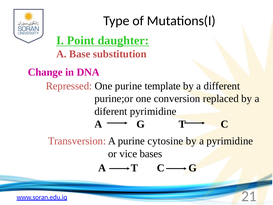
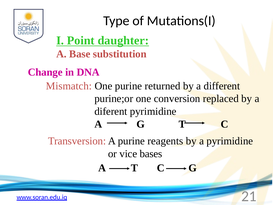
Repressed: Repressed -> Mismatch (69, 86)
template: template -> returned (163, 86)
cytosine: cytosine -> reagents (165, 141)
